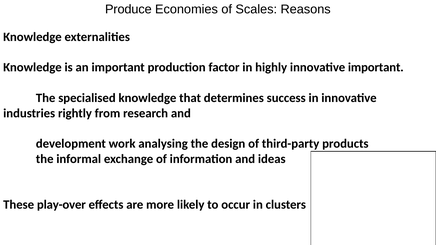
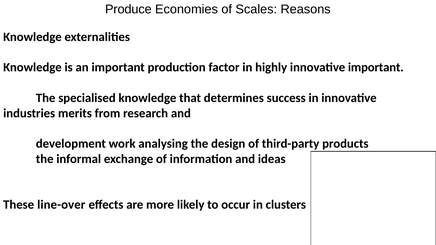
rightly: rightly -> merits (75, 113)
play-over: play-over -> line-over (61, 205)
